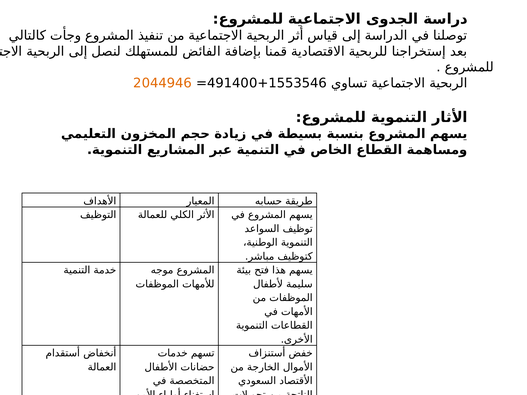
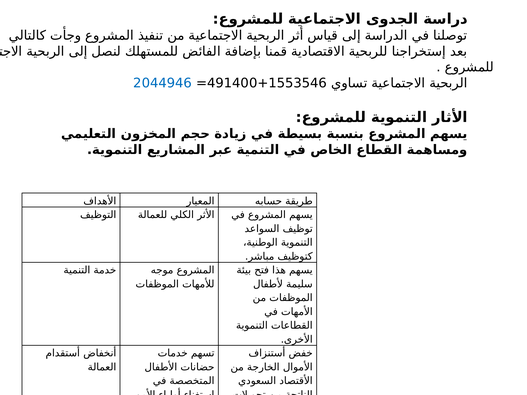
2044946 colour: orange -> blue (163, 83)
